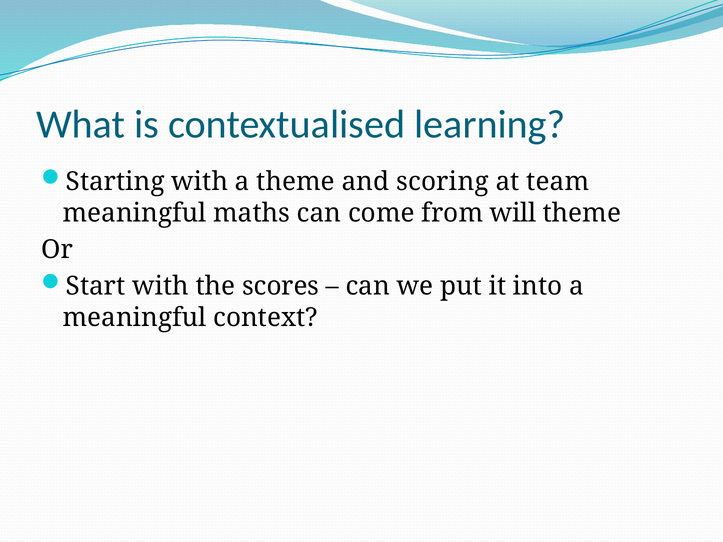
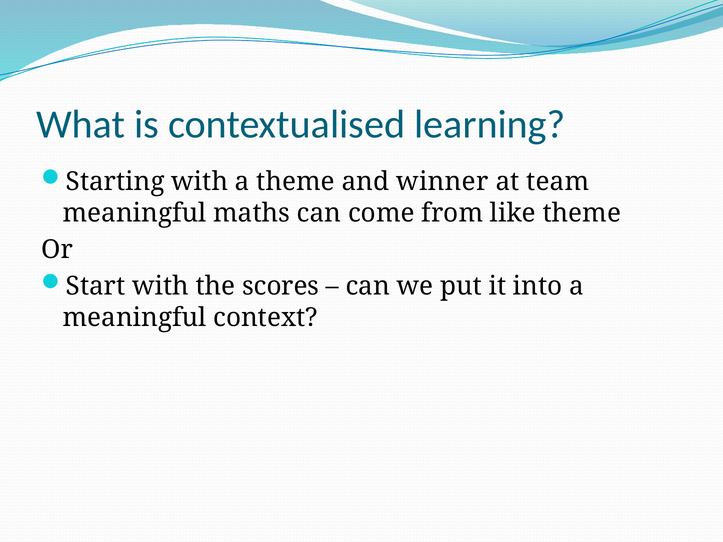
scoring: scoring -> winner (442, 182)
will: will -> like (513, 213)
